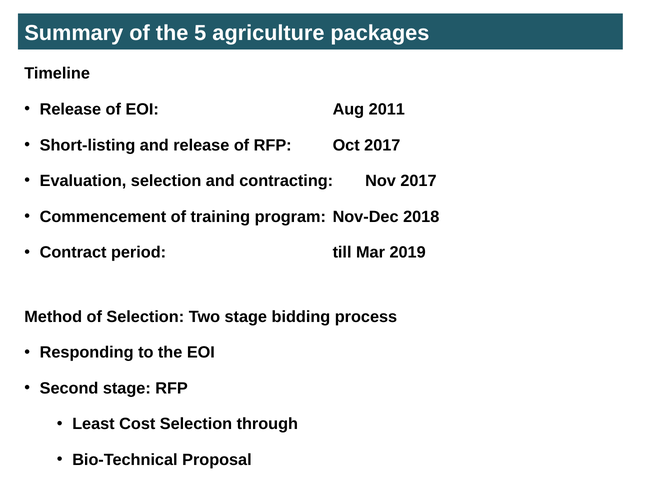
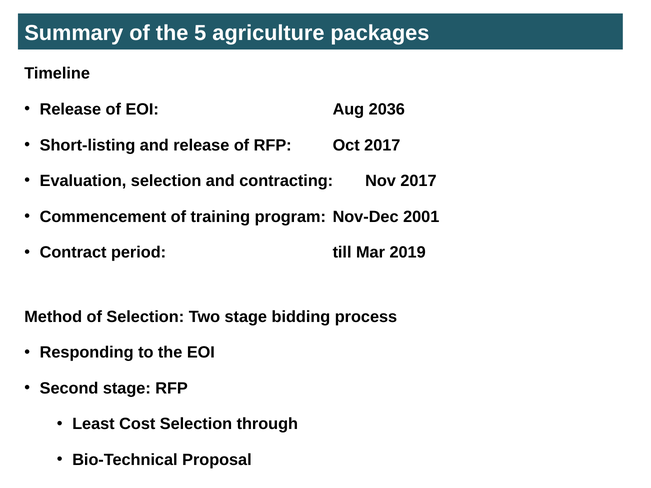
2011: 2011 -> 2036 (387, 109)
2018: 2018 -> 2001 (421, 217)
